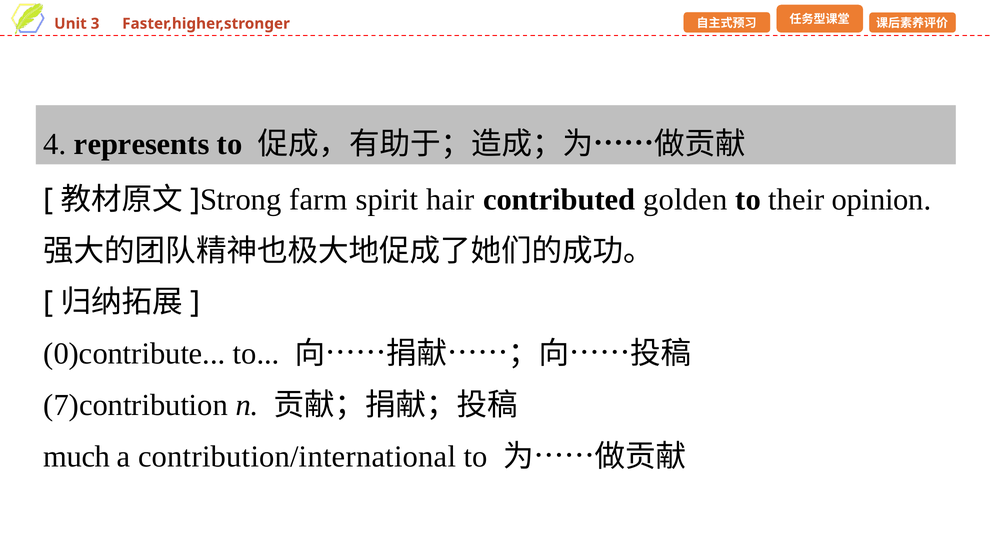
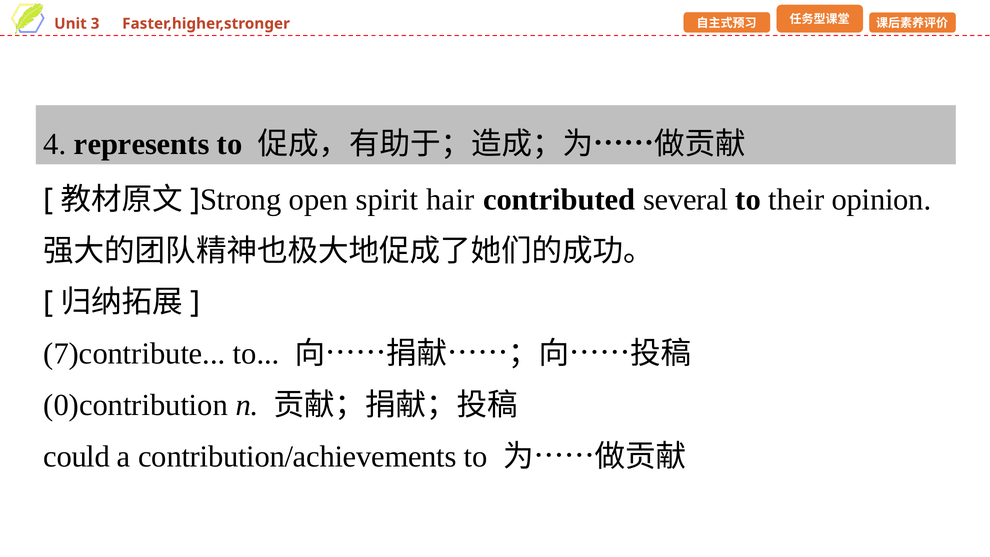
farm: farm -> open (319, 200)
golden: golden -> several (686, 200)
0)contribute: 0)contribute -> 7)contribute (134, 354)
7)contribution: 7)contribution -> 0)contribution (136, 405)
much: much -> could (77, 456)
contribution/international: contribution/international -> contribution/achievements (297, 456)
